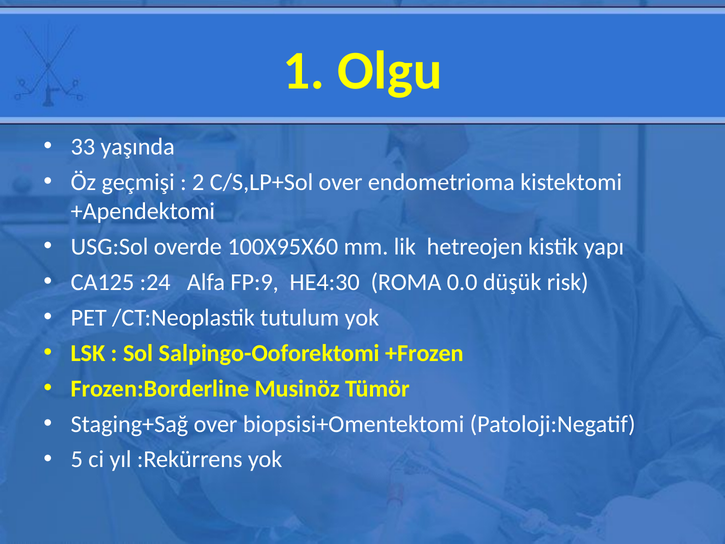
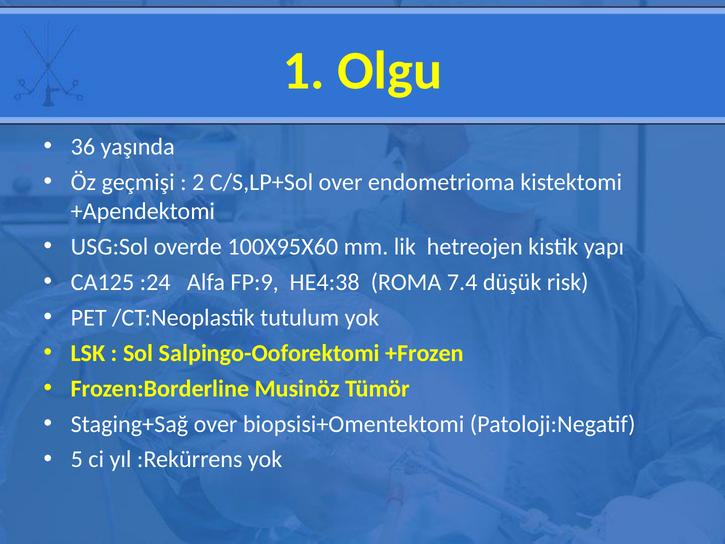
33: 33 -> 36 (83, 147)
HE4:30: HE4:30 -> HE4:38 (325, 282)
0.0: 0.0 -> 7.4 (462, 282)
